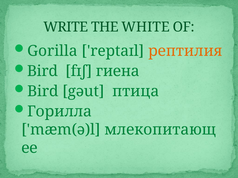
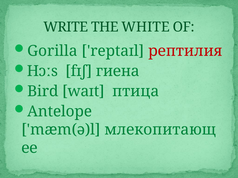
рептилия colour: orange -> red (185, 51)
Bird: Bird -> Hɔːs (42, 71)
gəut: gəut -> waɪt (83, 92)
Горилла: Горилла -> Antelope (60, 112)
